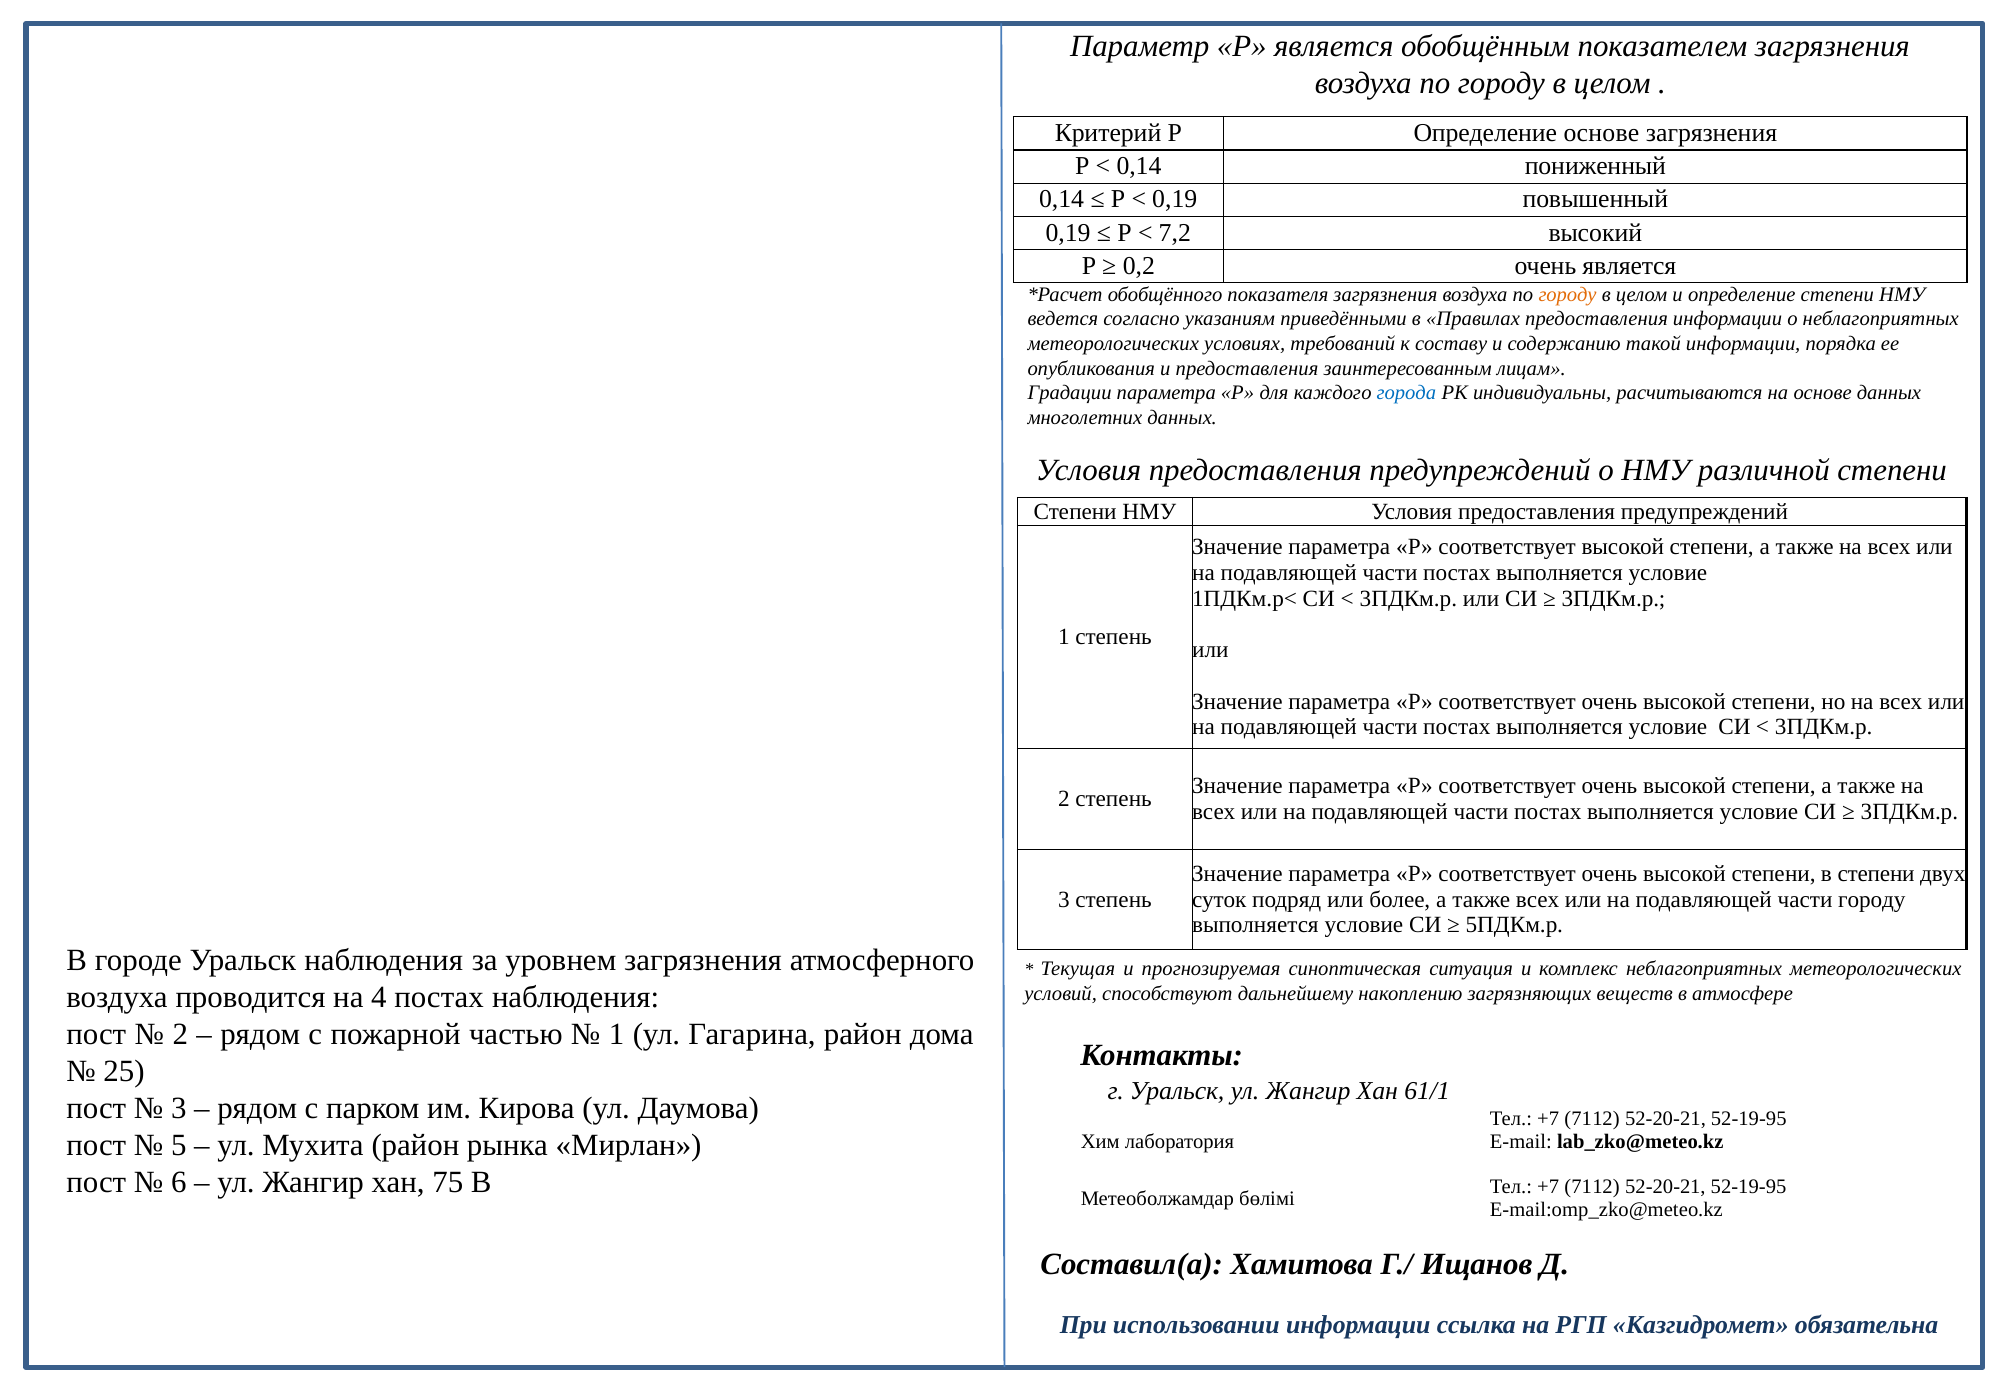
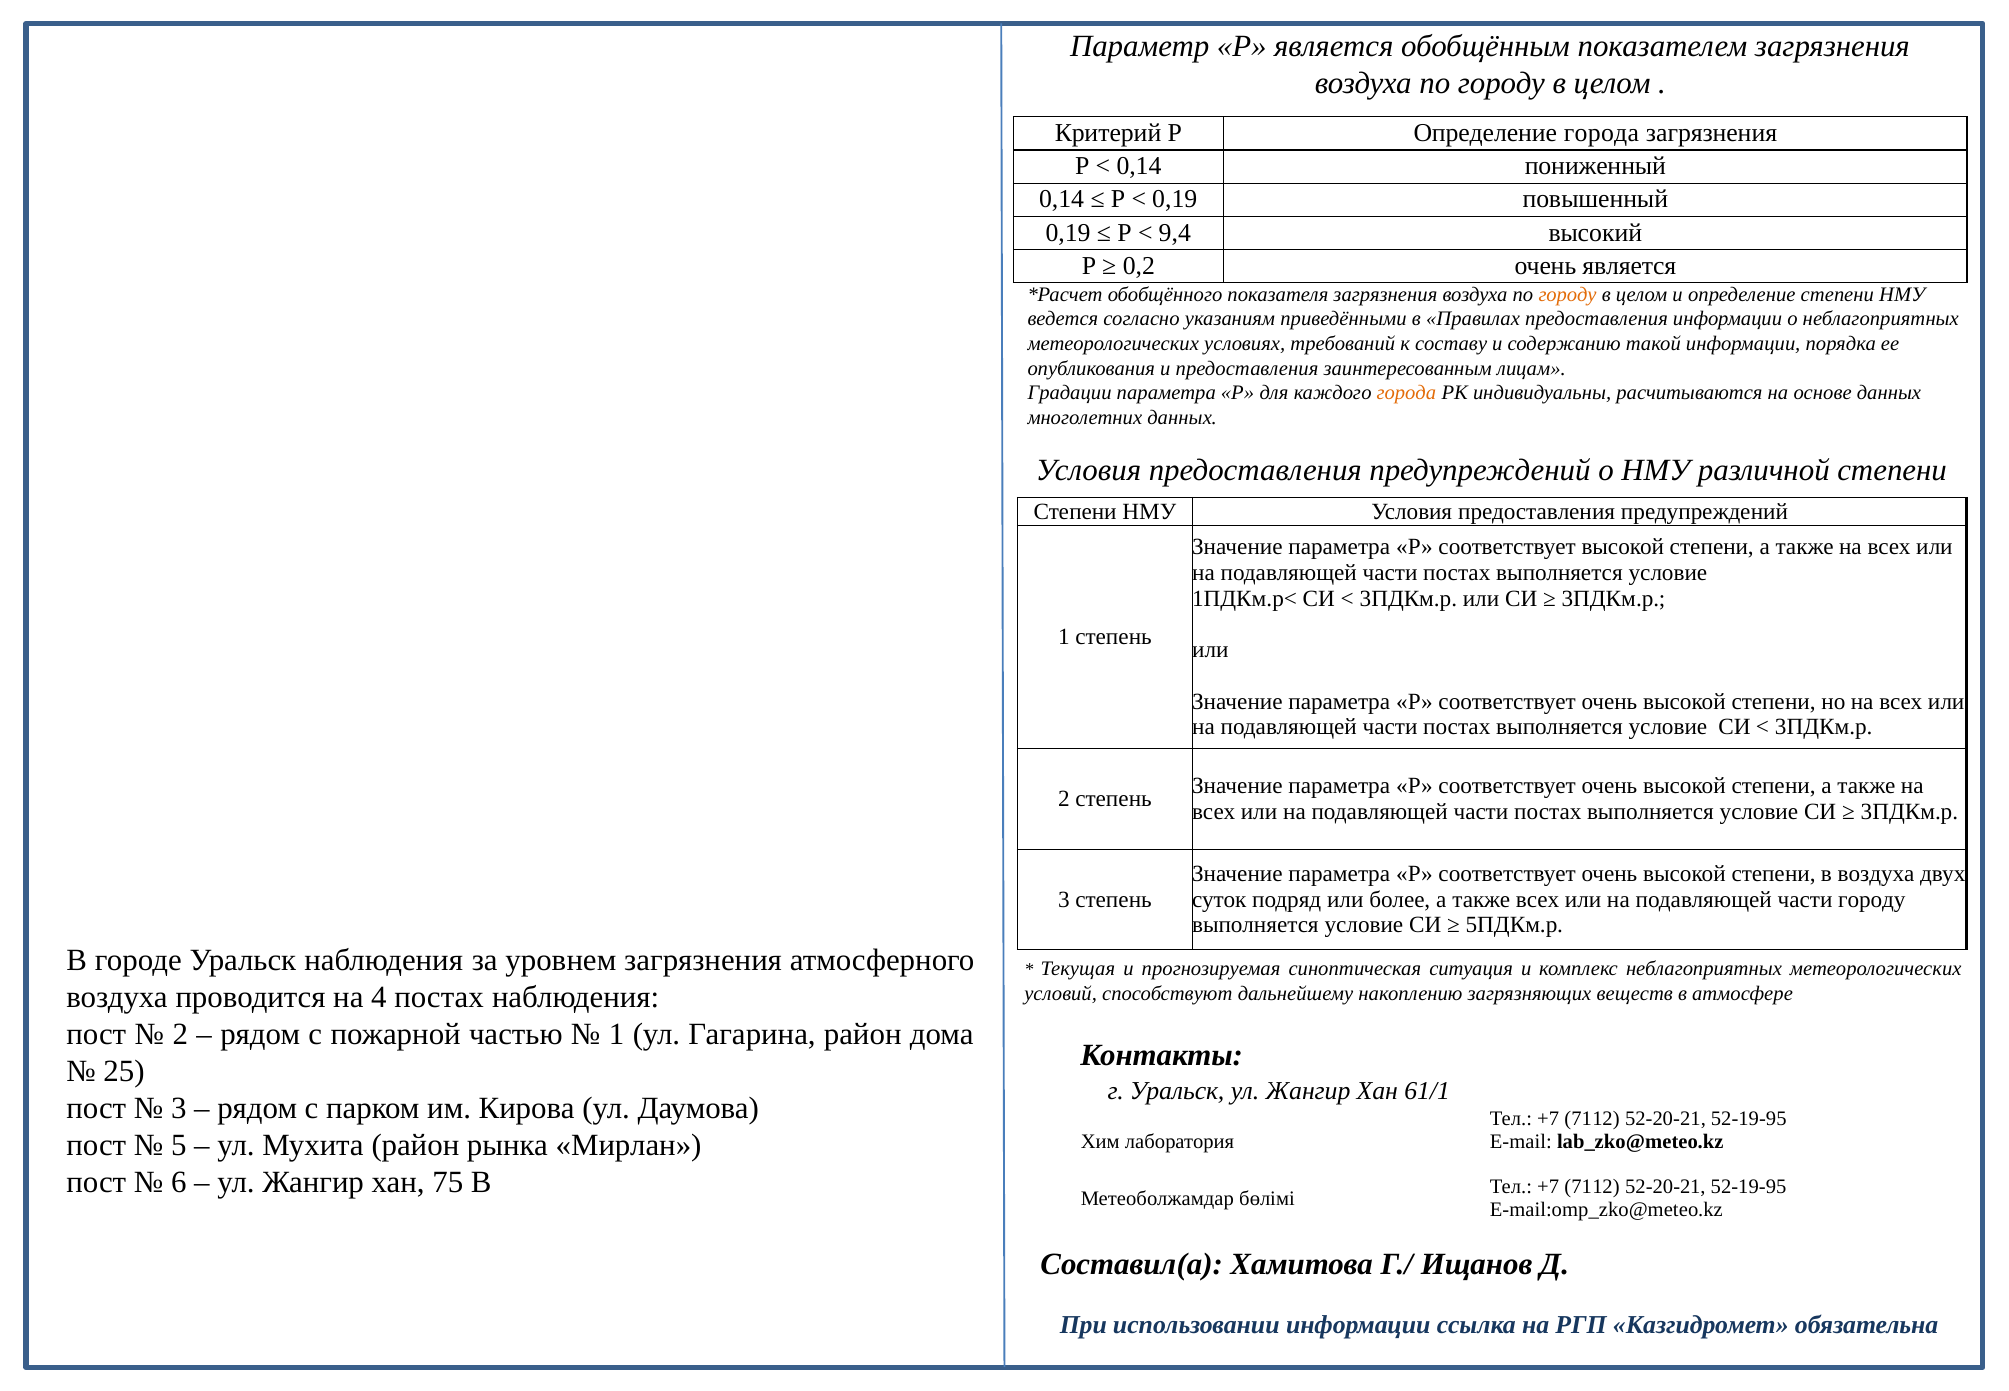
Определение основе: основе -> города (1601, 133)
7,2: 7,2 -> 9,4 (1175, 233)
города colour: blue -> orange (1406, 393)
в степени: степени -> воздуха (1876, 874)
